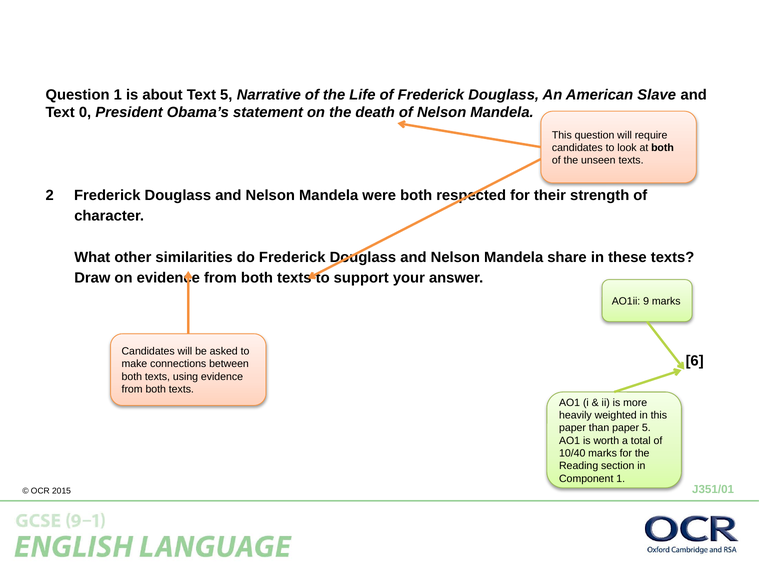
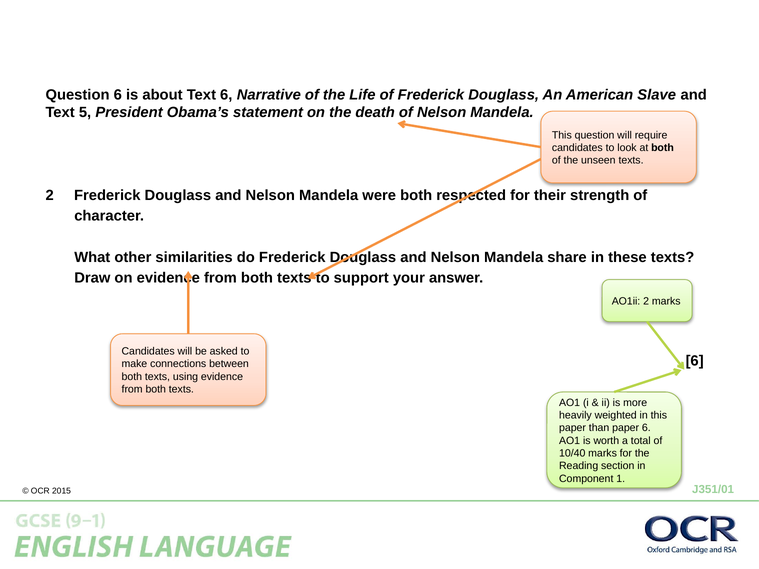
Question 1: 1 -> 6 (118, 95)
Text 5: 5 -> 6 (226, 95)
0: 0 -> 5 (85, 112)
AO1ii 9: 9 -> 2 (646, 301)
paper 5: 5 -> 6 (646, 428)
